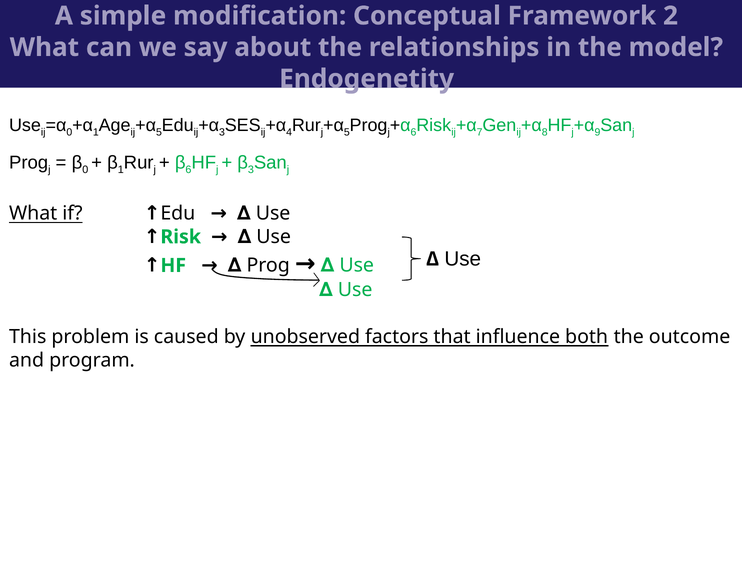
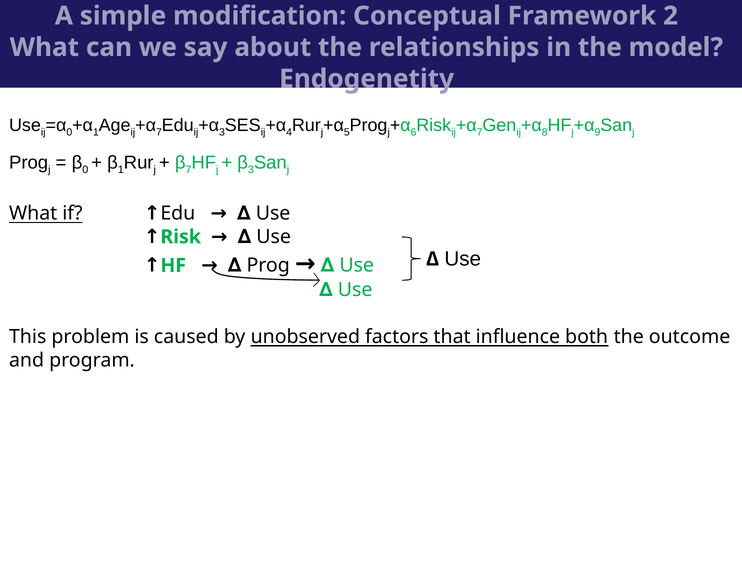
5: 5 -> 7 (159, 132)
6: 6 -> 7 (188, 170)
